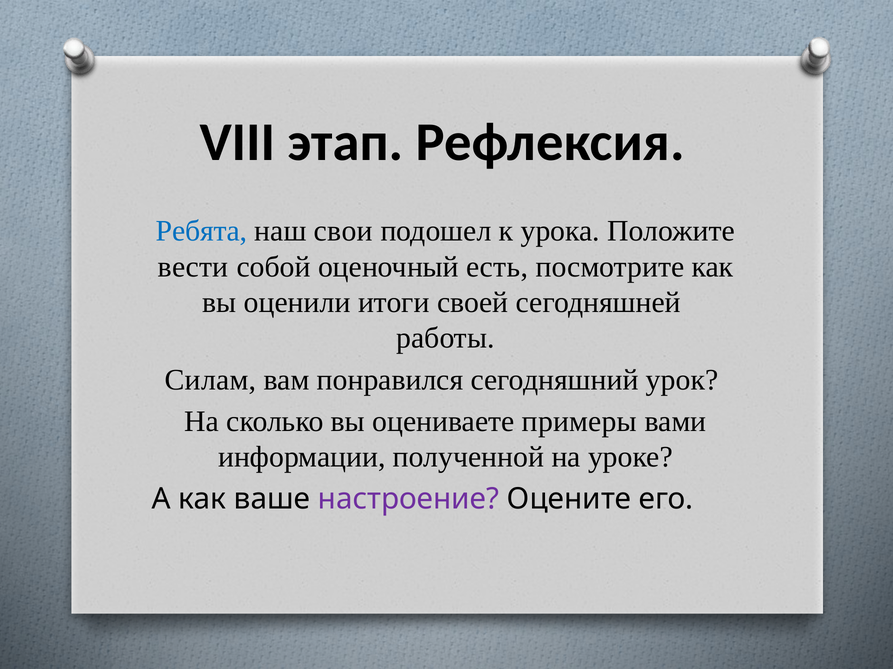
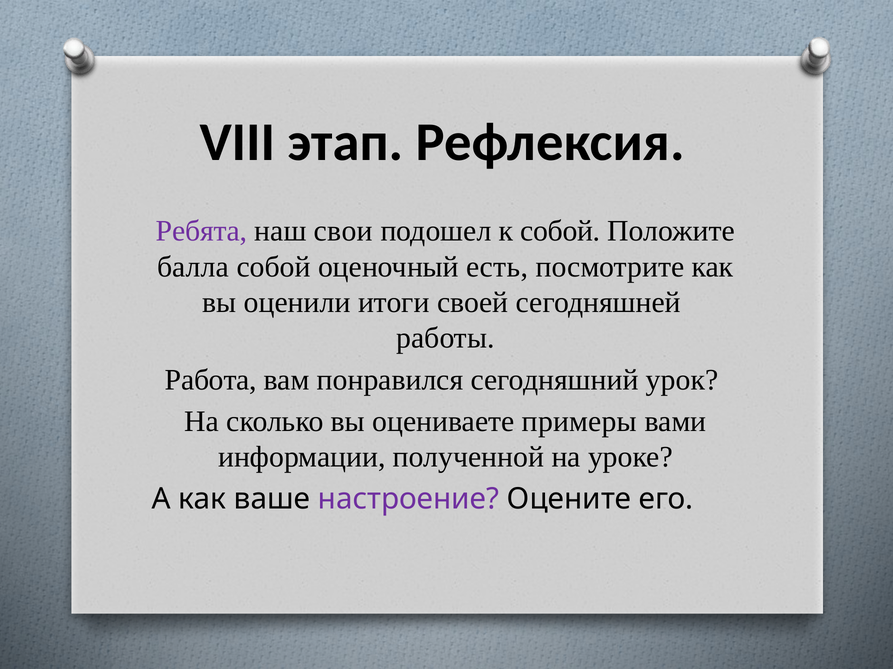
Ребята colour: blue -> purple (201, 231)
к урока: урока -> собой (560, 231)
вести: вести -> балла (193, 267)
Силам: Силам -> Работа (211, 380)
